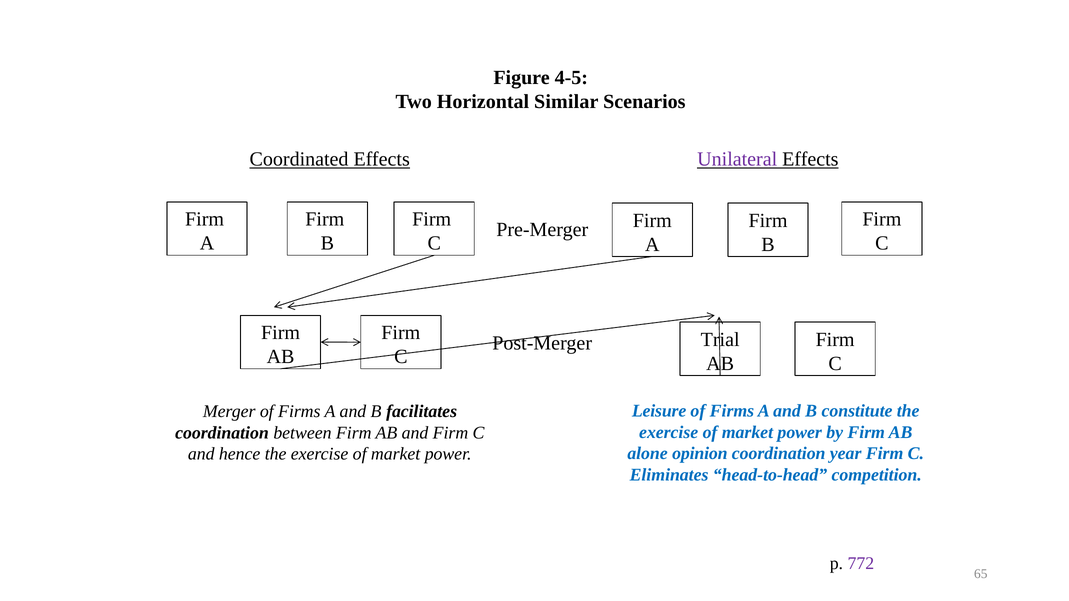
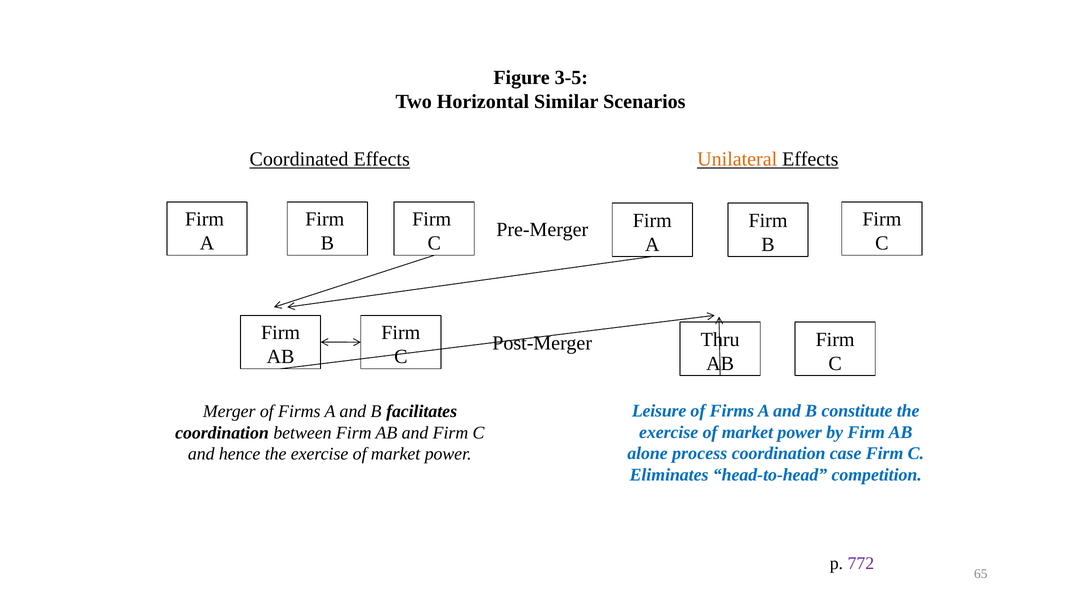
4-5: 4-5 -> 3-5 (571, 77)
Unilateral colour: purple -> orange (737, 159)
Trial: Trial -> Thru (720, 340)
opinion: opinion -> process (700, 454)
year: year -> case (846, 454)
